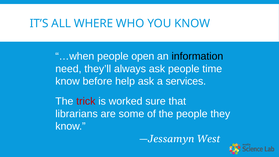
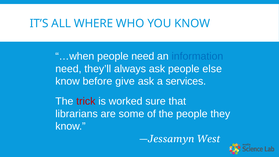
people open: open -> need (143, 56)
information colour: black -> blue (197, 56)
time: time -> else (212, 69)
help: help -> give (125, 81)
